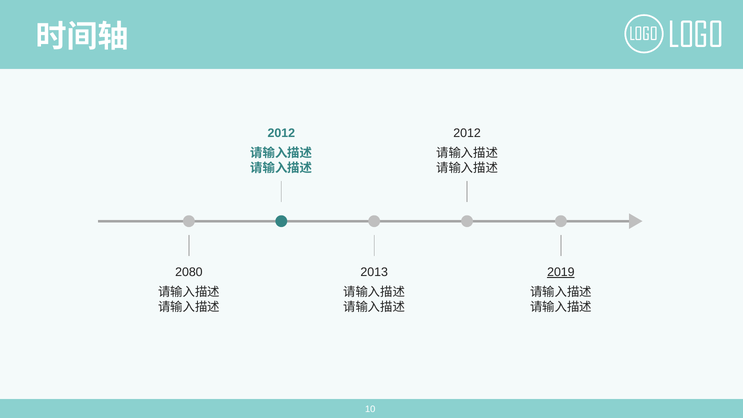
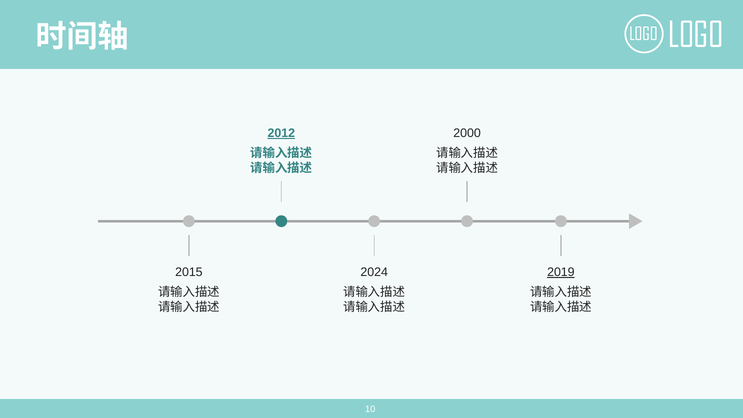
2012 underline: none -> present (281, 133)
2012: 2012 -> 2000 (467, 133)
2080: 2080 -> 2015 (189, 272)
2013: 2013 -> 2024 (374, 272)
